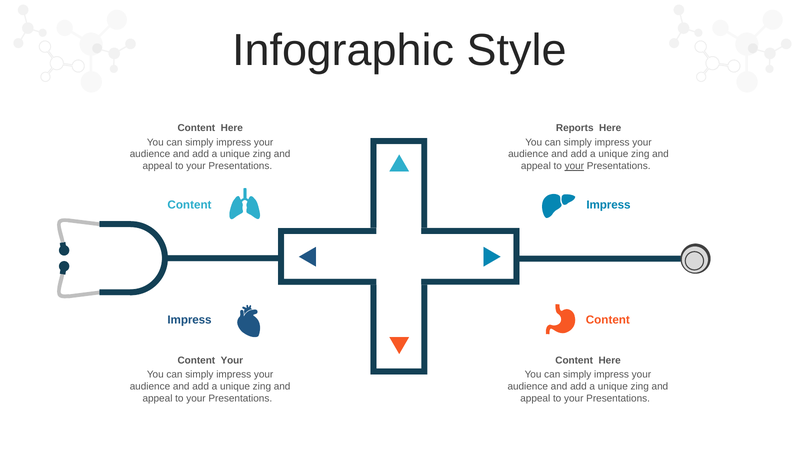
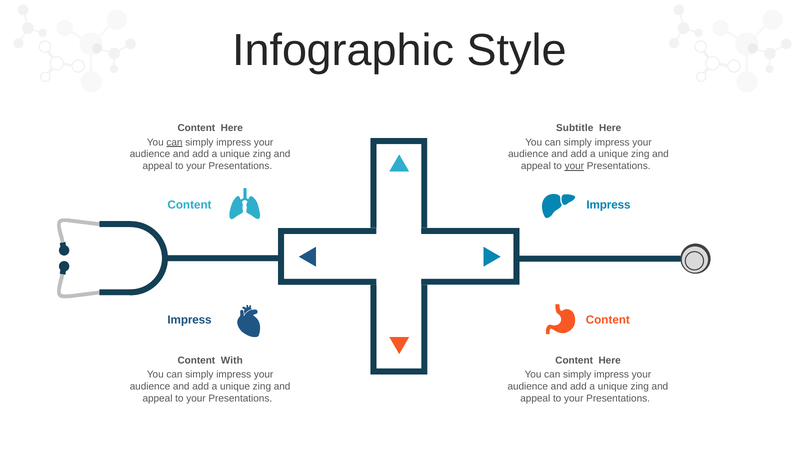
Reports: Reports -> Subtitle (575, 128)
can underline: none -> present (174, 142)
Content Your: Your -> With (232, 361)
